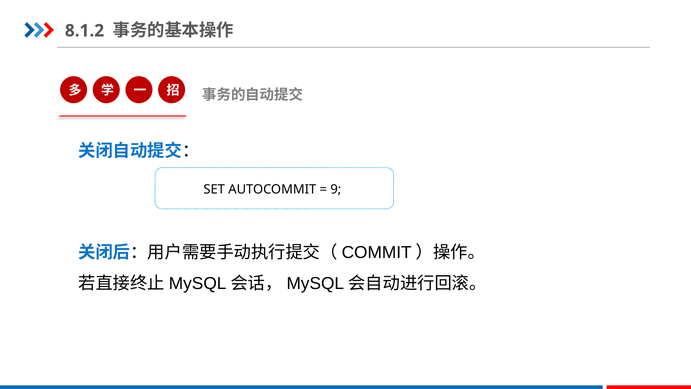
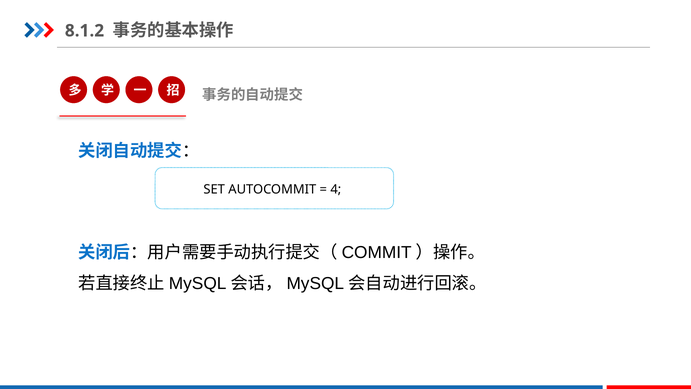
9: 9 -> 4 (336, 189)
